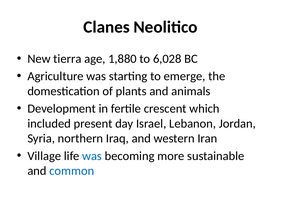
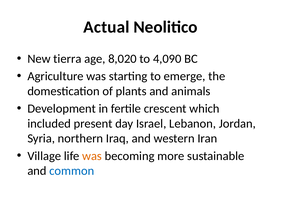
Clanes: Clanes -> Actual (106, 27)
1,880: 1,880 -> 8,020 (122, 59)
6,028: 6,028 -> 4,090 (167, 59)
was colour: blue -> orange (92, 156)
